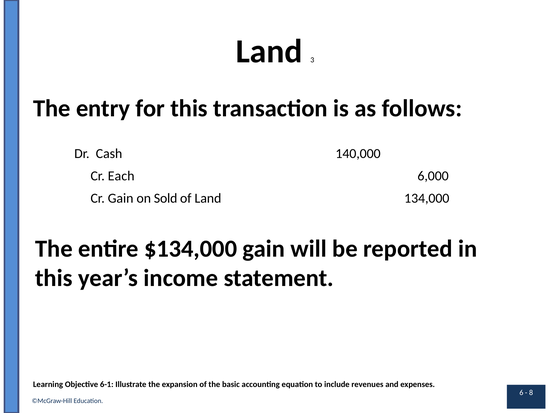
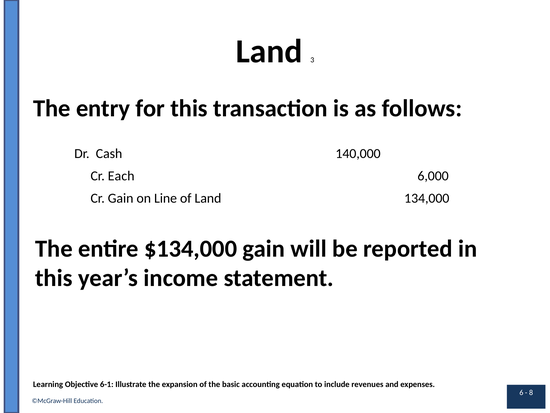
Sold: Sold -> Line (166, 198)
